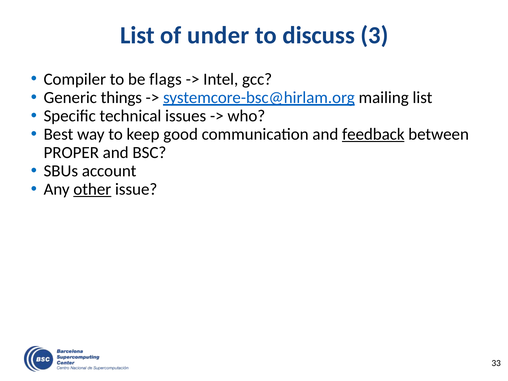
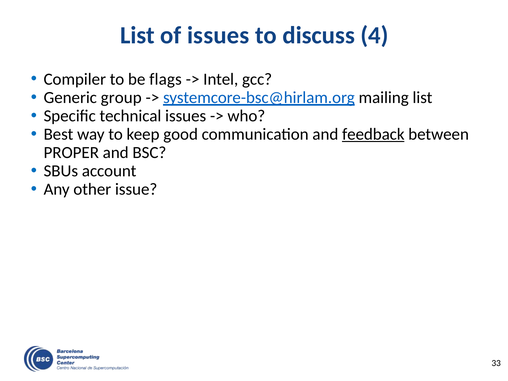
of under: under -> issues (218, 35)
3: 3 -> 4 (374, 35)
things: things -> group (121, 98)
other underline: present -> none (92, 189)
